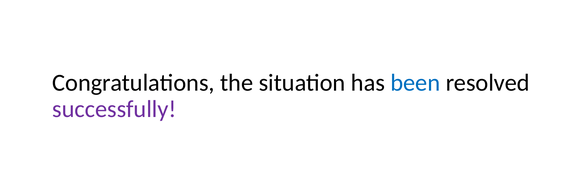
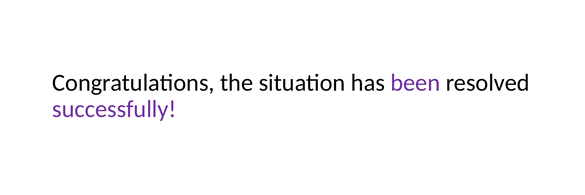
been colour: blue -> purple (415, 83)
